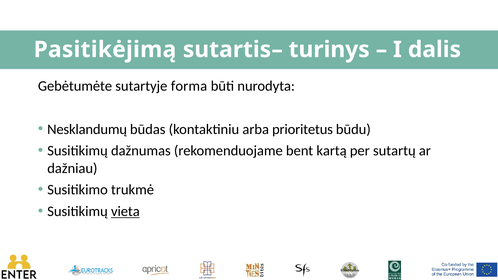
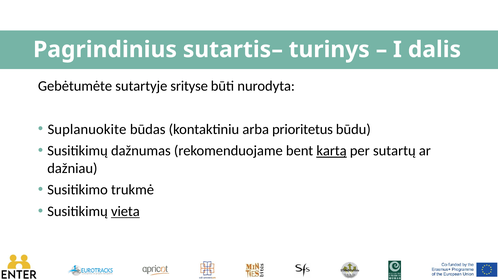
Pasitikėjimą: Pasitikėjimą -> Pagrindinius (105, 50)
forma: forma -> srityse (189, 86)
Nesklandumų: Nesklandumų -> Suplanuokite (87, 129)
kartą underline: none -> present (332, 151)
